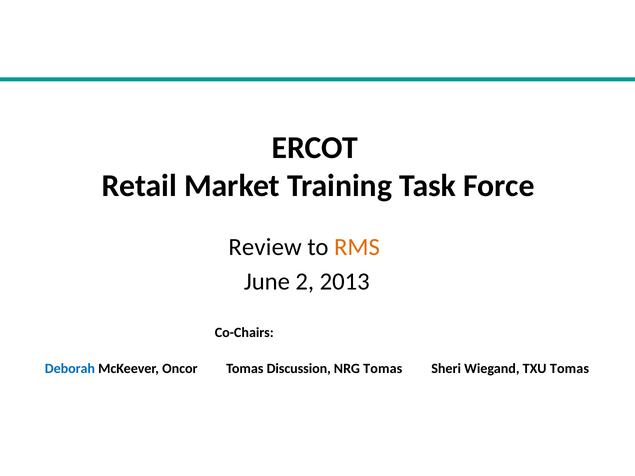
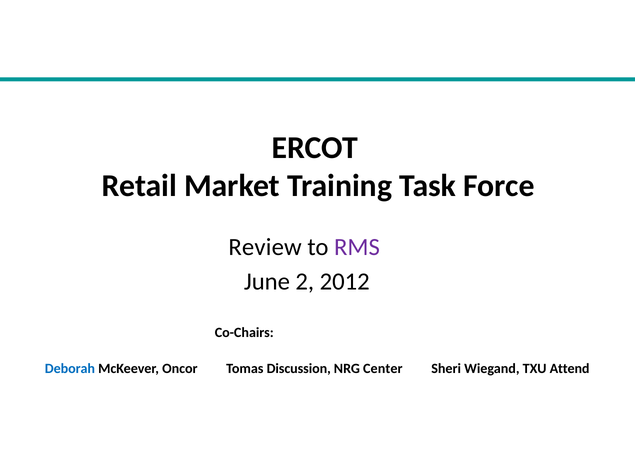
RMS colour: orange -> purple (357, 247)
2013: 2013 -> 2012 (345, 282)
NRG Tomas: Tomas -> Center (383, 369)
TXU Tomas: Tomas -> Attend (570, 369)
